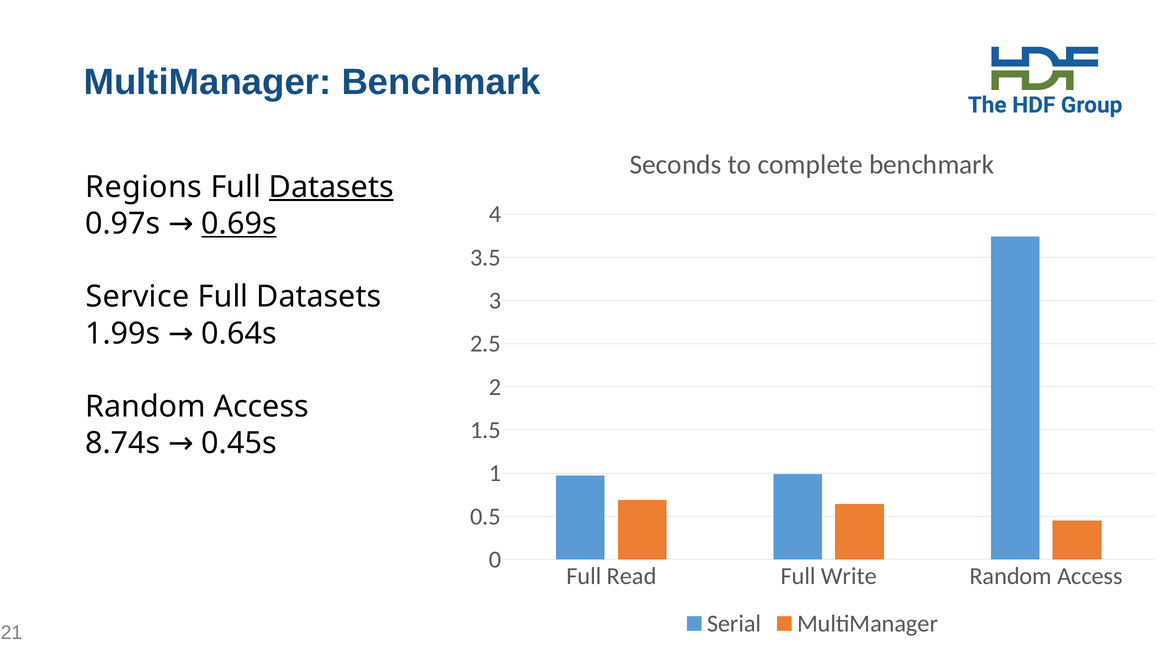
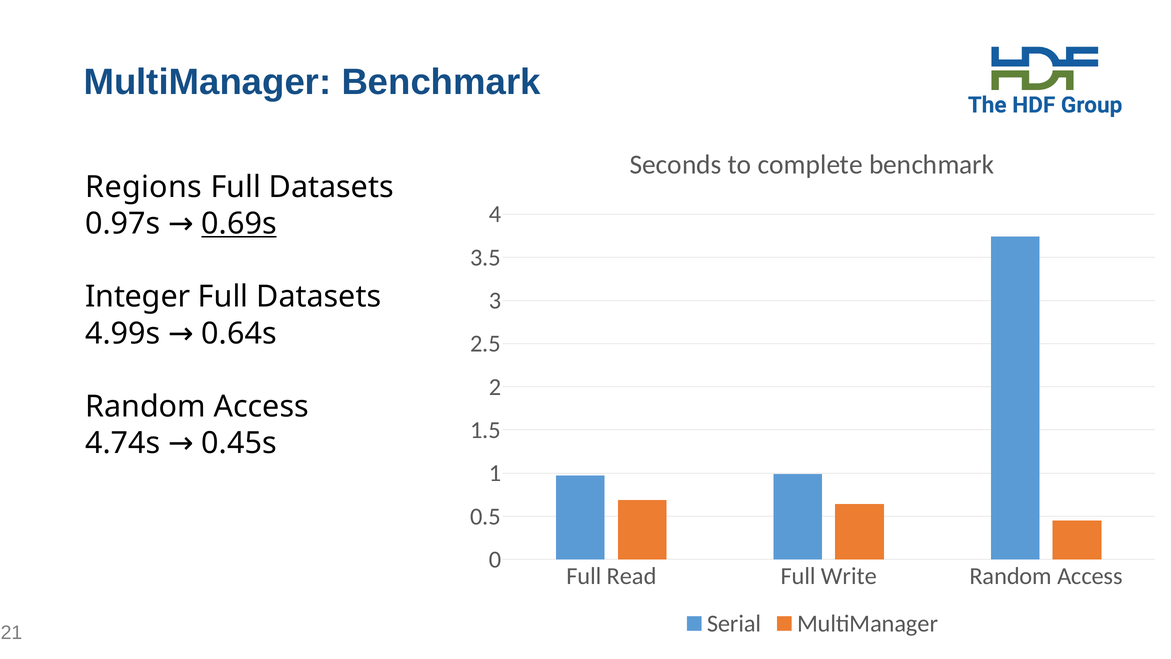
Datasets underline: present -> none (331, 187)
Service: Service -> Integer (138, 297)
1.99s: 1.99s -> 4.99s (123, 333)
8.74s: 8.74s -> 4.74s (123, 443)
